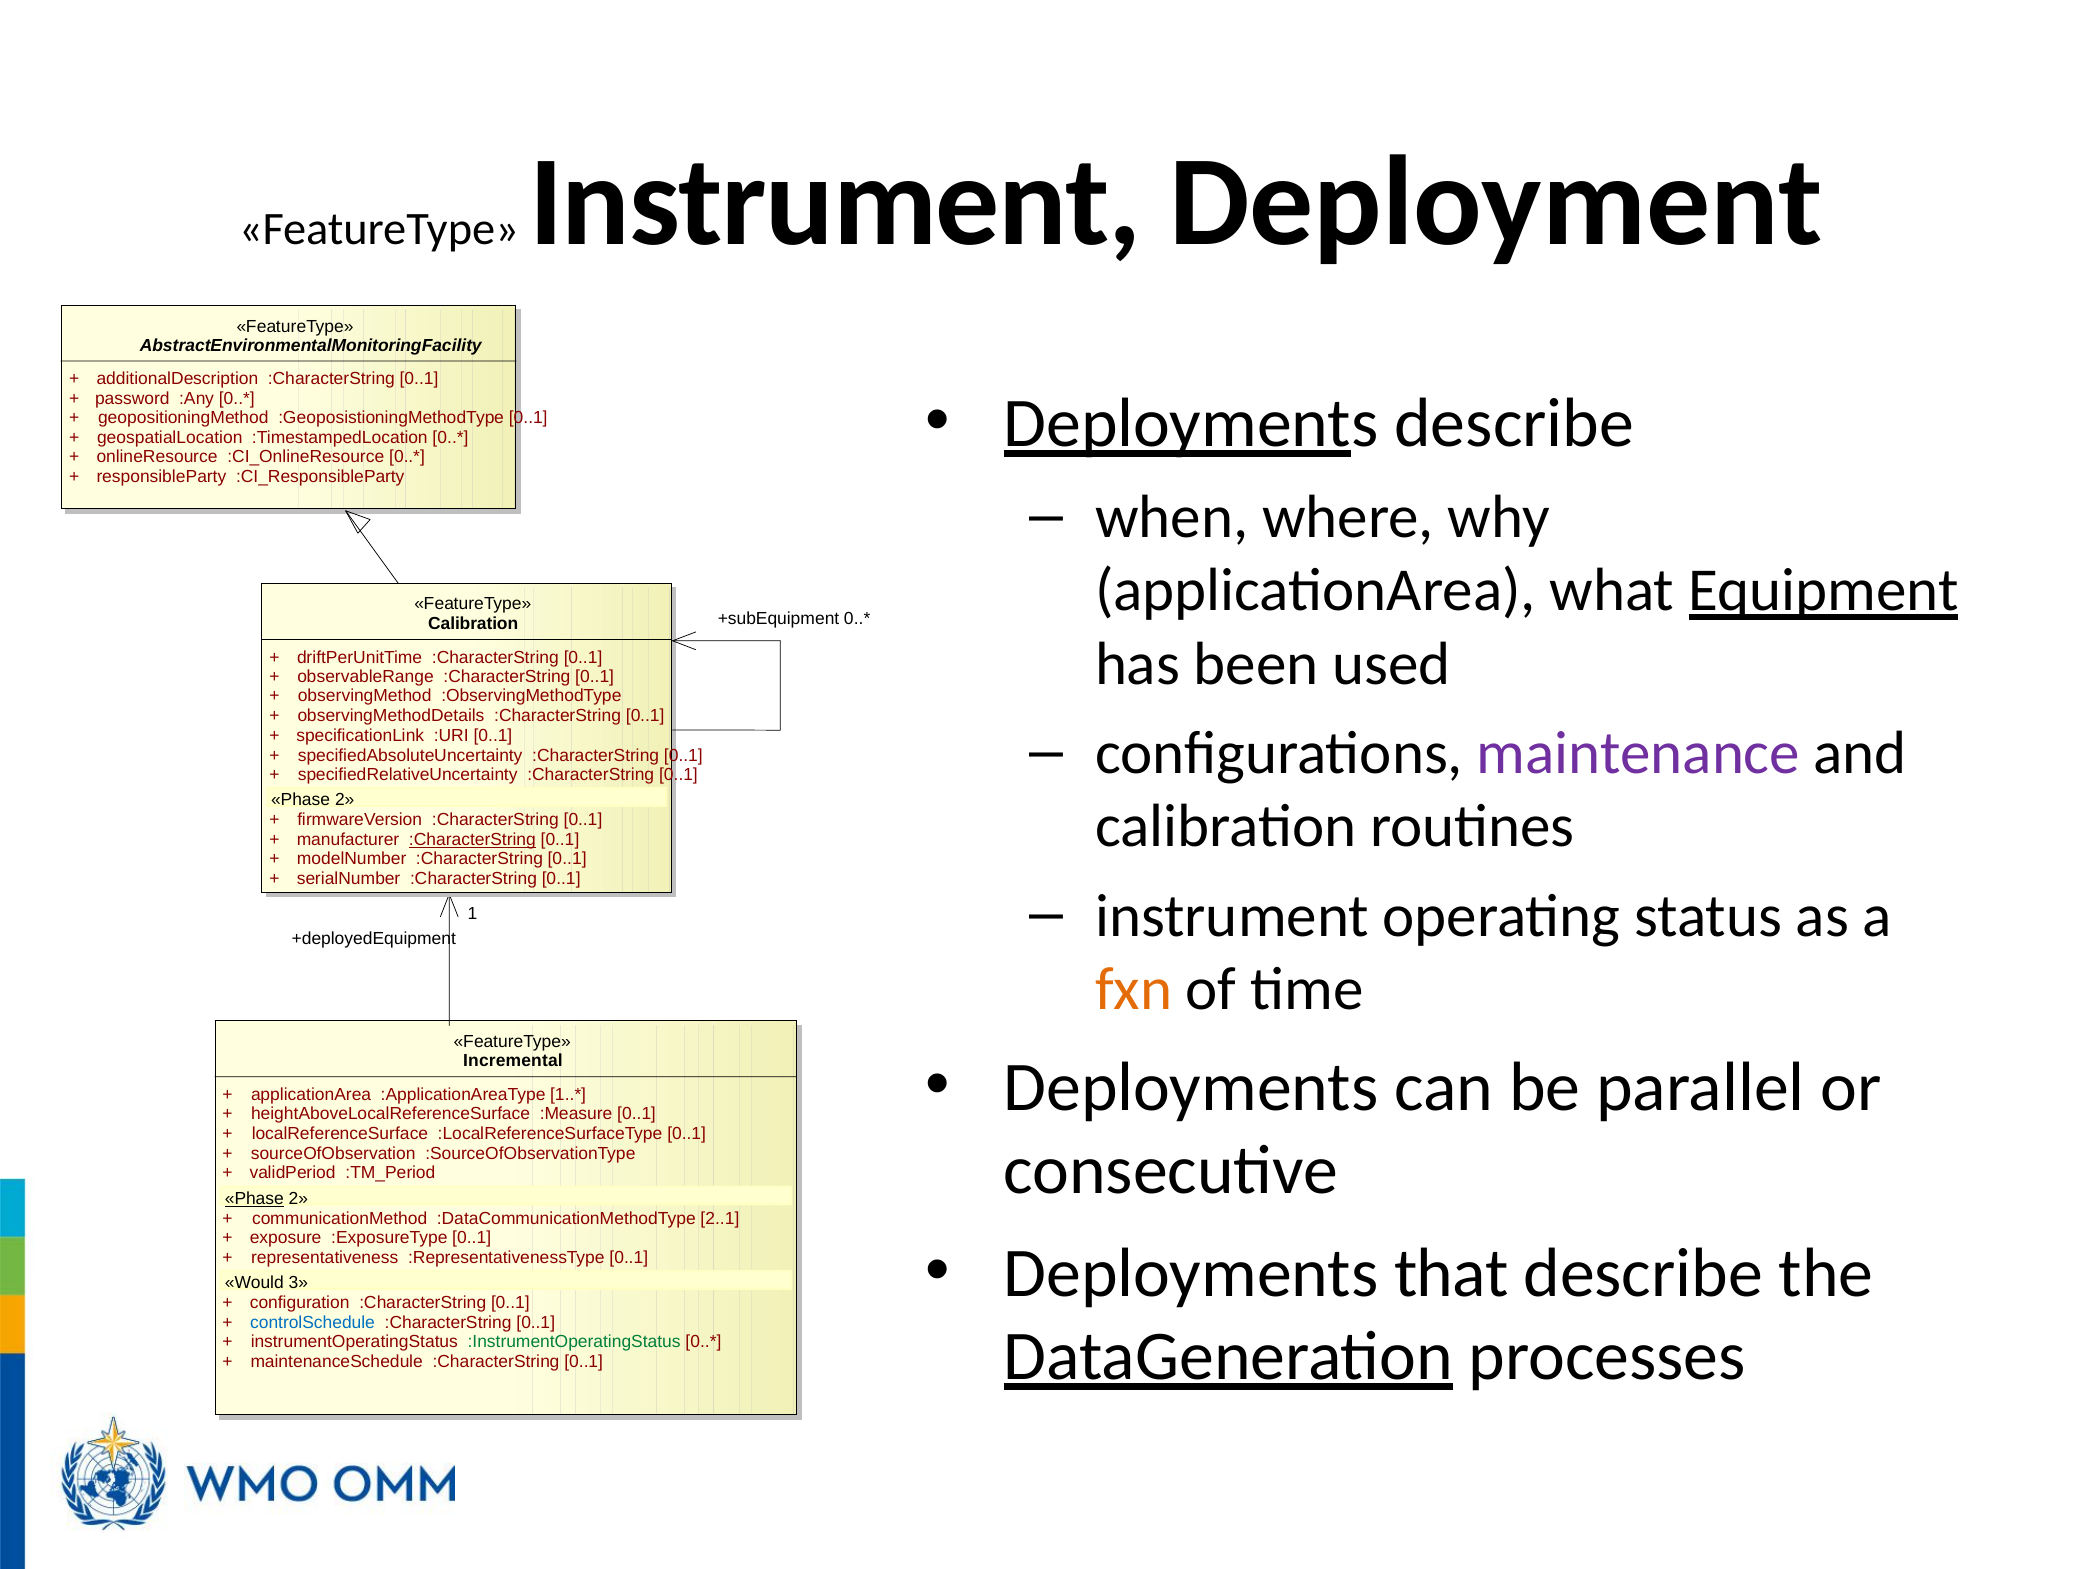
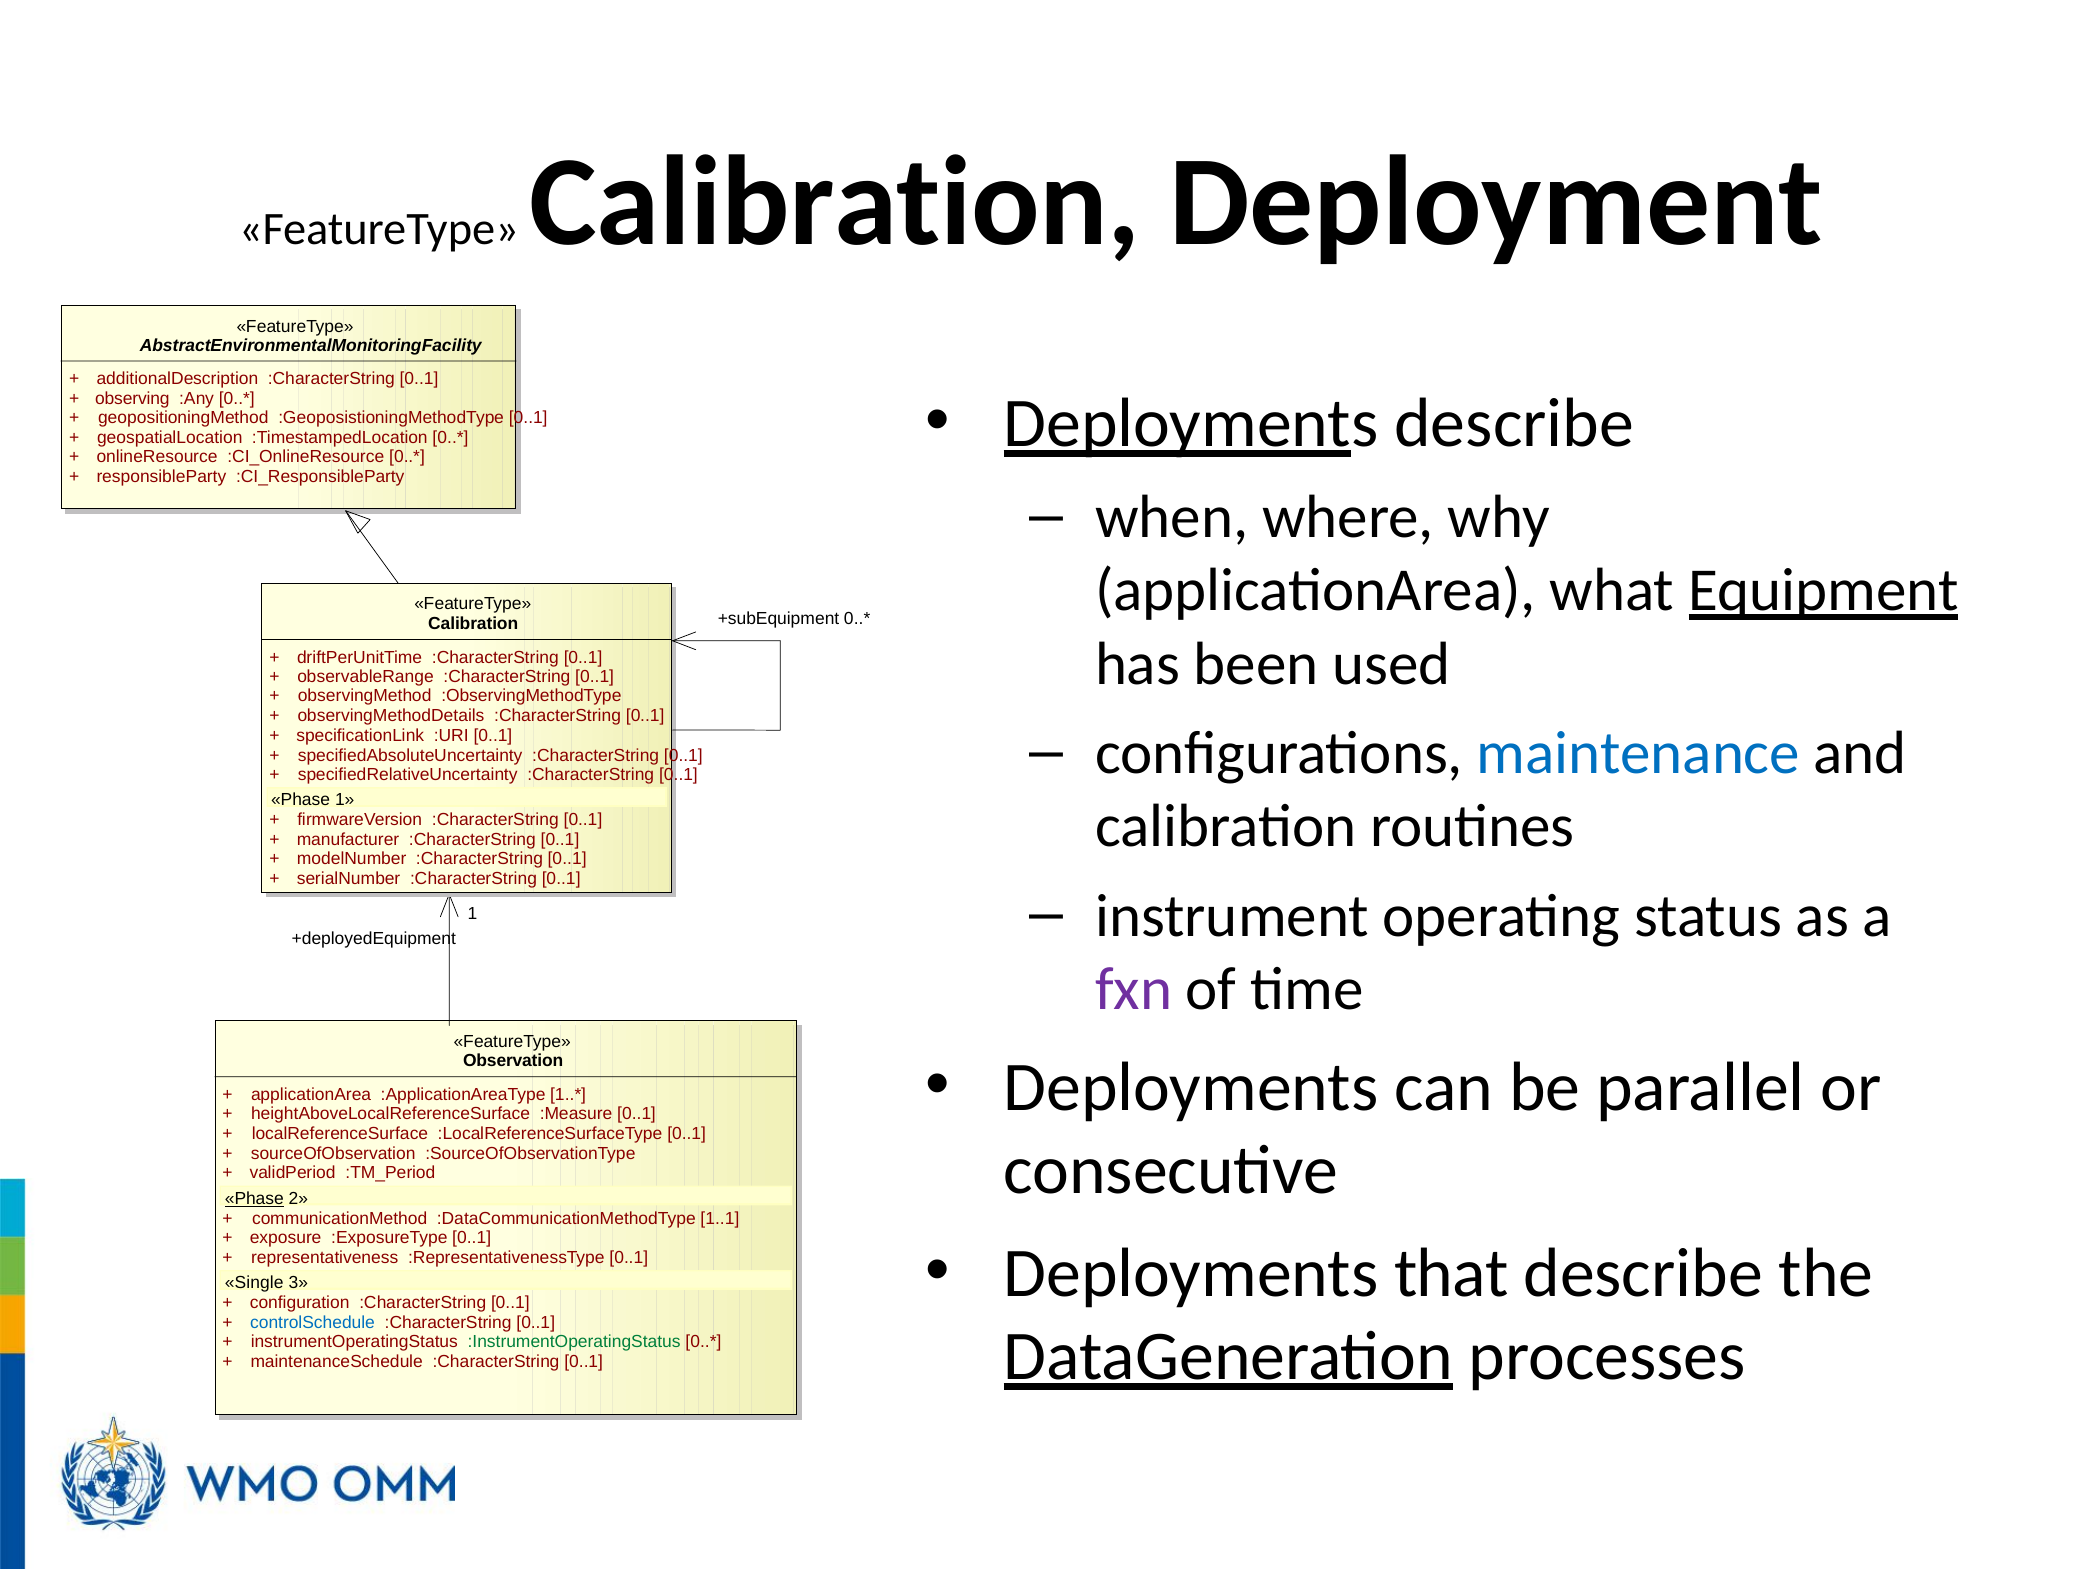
Instrument: Instrument -> Calibration (835, 203)
password: password -> observing (132, 398)
maintenance colour: purple -> blue (1638, 753)
2: 2 -> 1 (345, 800)
:CharacterString underline: present -> none (472, 840)
fxn colour: orange -> purple (1134, 989)
Incremental: Incremental -> Observation (513, 1061)
2..1: 2..1 -> 1..1 (720, 1218)
Would: Would -> Single (254, 1283)
